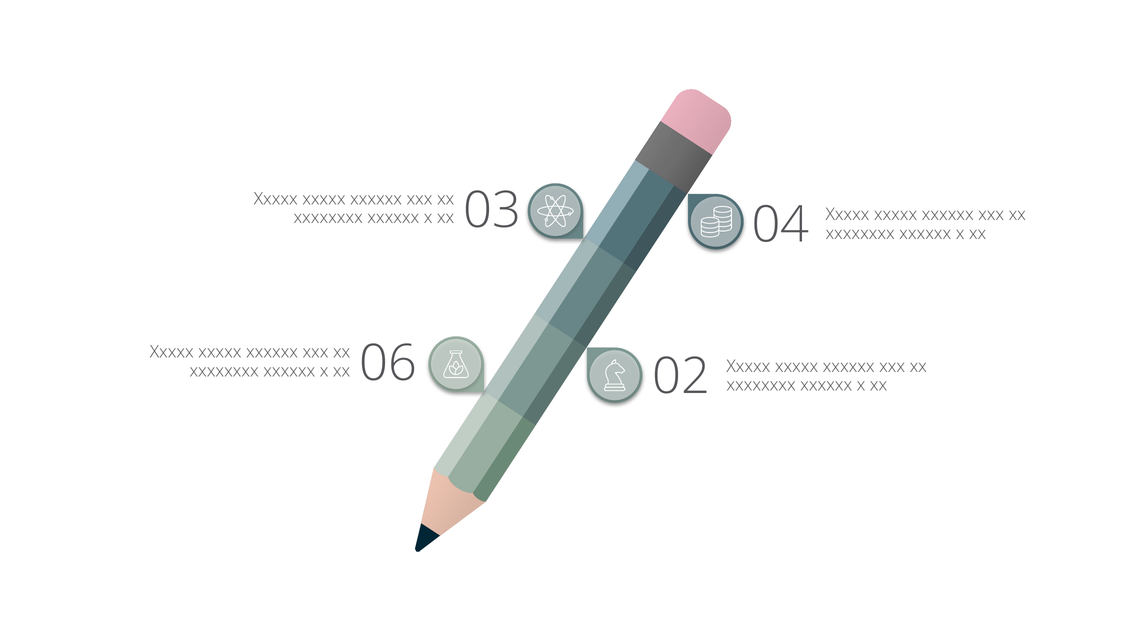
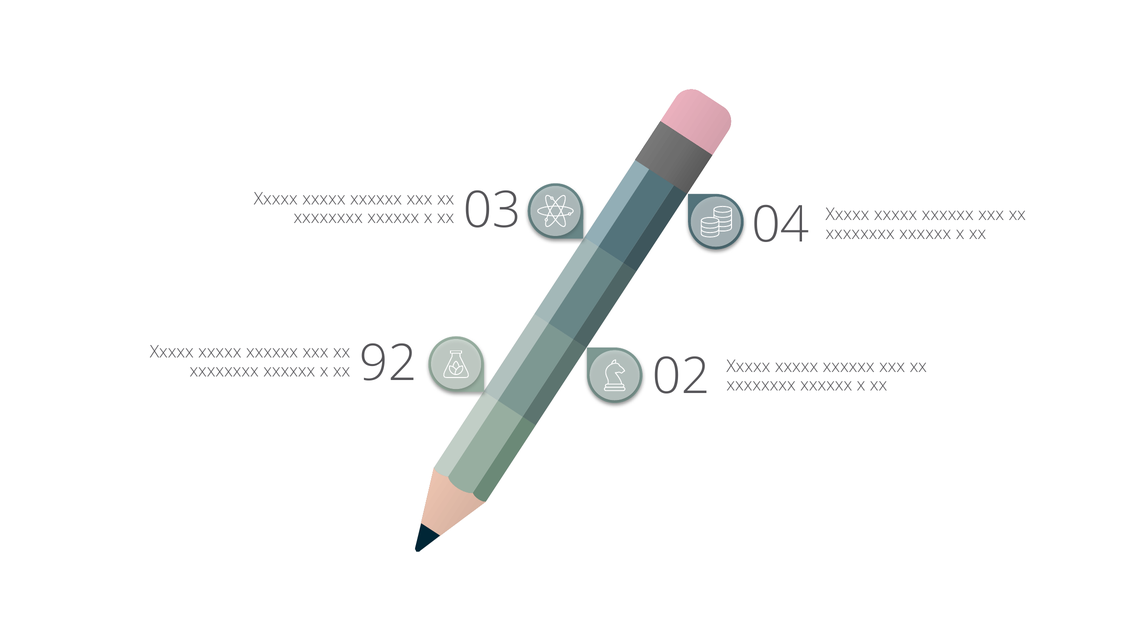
06: 06 -> 92 (388, 364)
